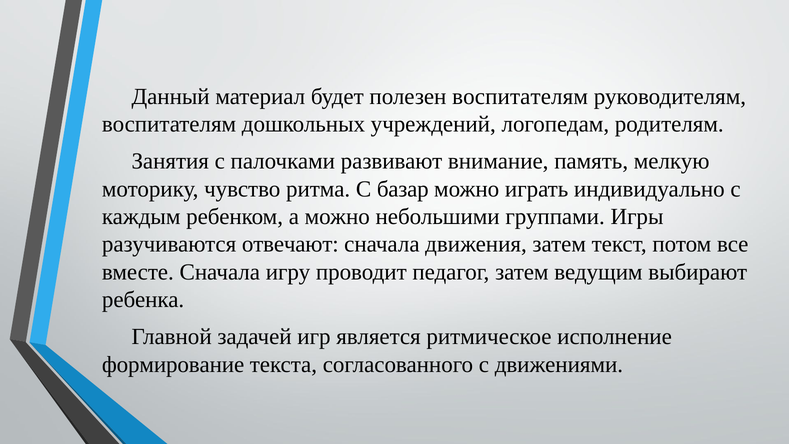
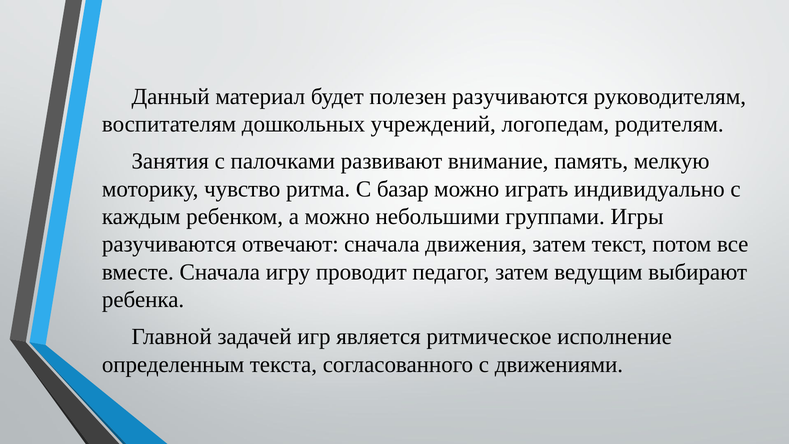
полезен воспитателям: воспитателям -> разучиваются (520, 97)
формирование: формирование -> определенным (173, 364)
